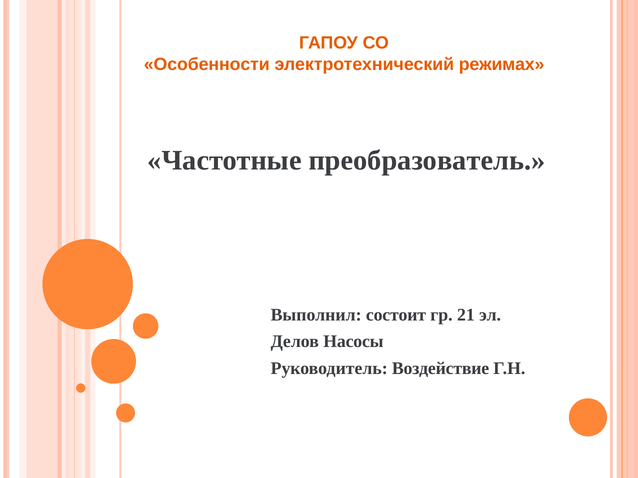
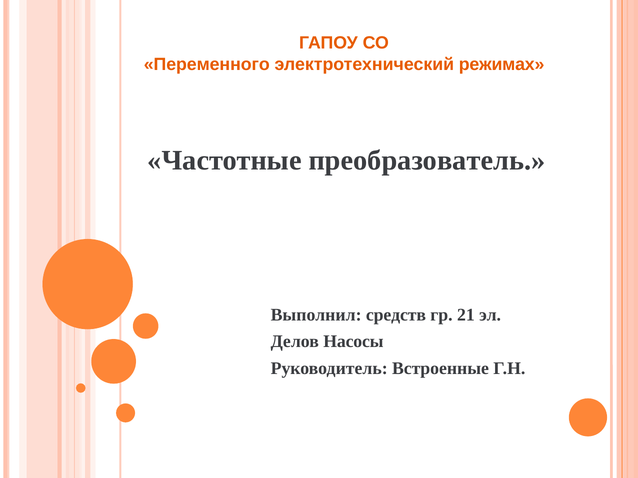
Особенности: Особенности -> Переменного (207, 64)
состоит: состоит -> средств (396, 315)
Воздействие: Воздействие -> Встроенные (440, 369)
